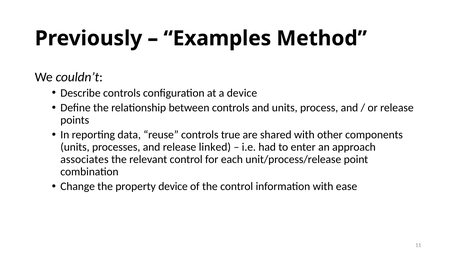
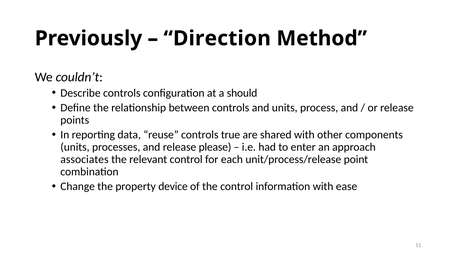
Examples: Examples -> Direction (217, 38)
a device: device -> should (242, 93)
linked: linked -> please (215, 147)
